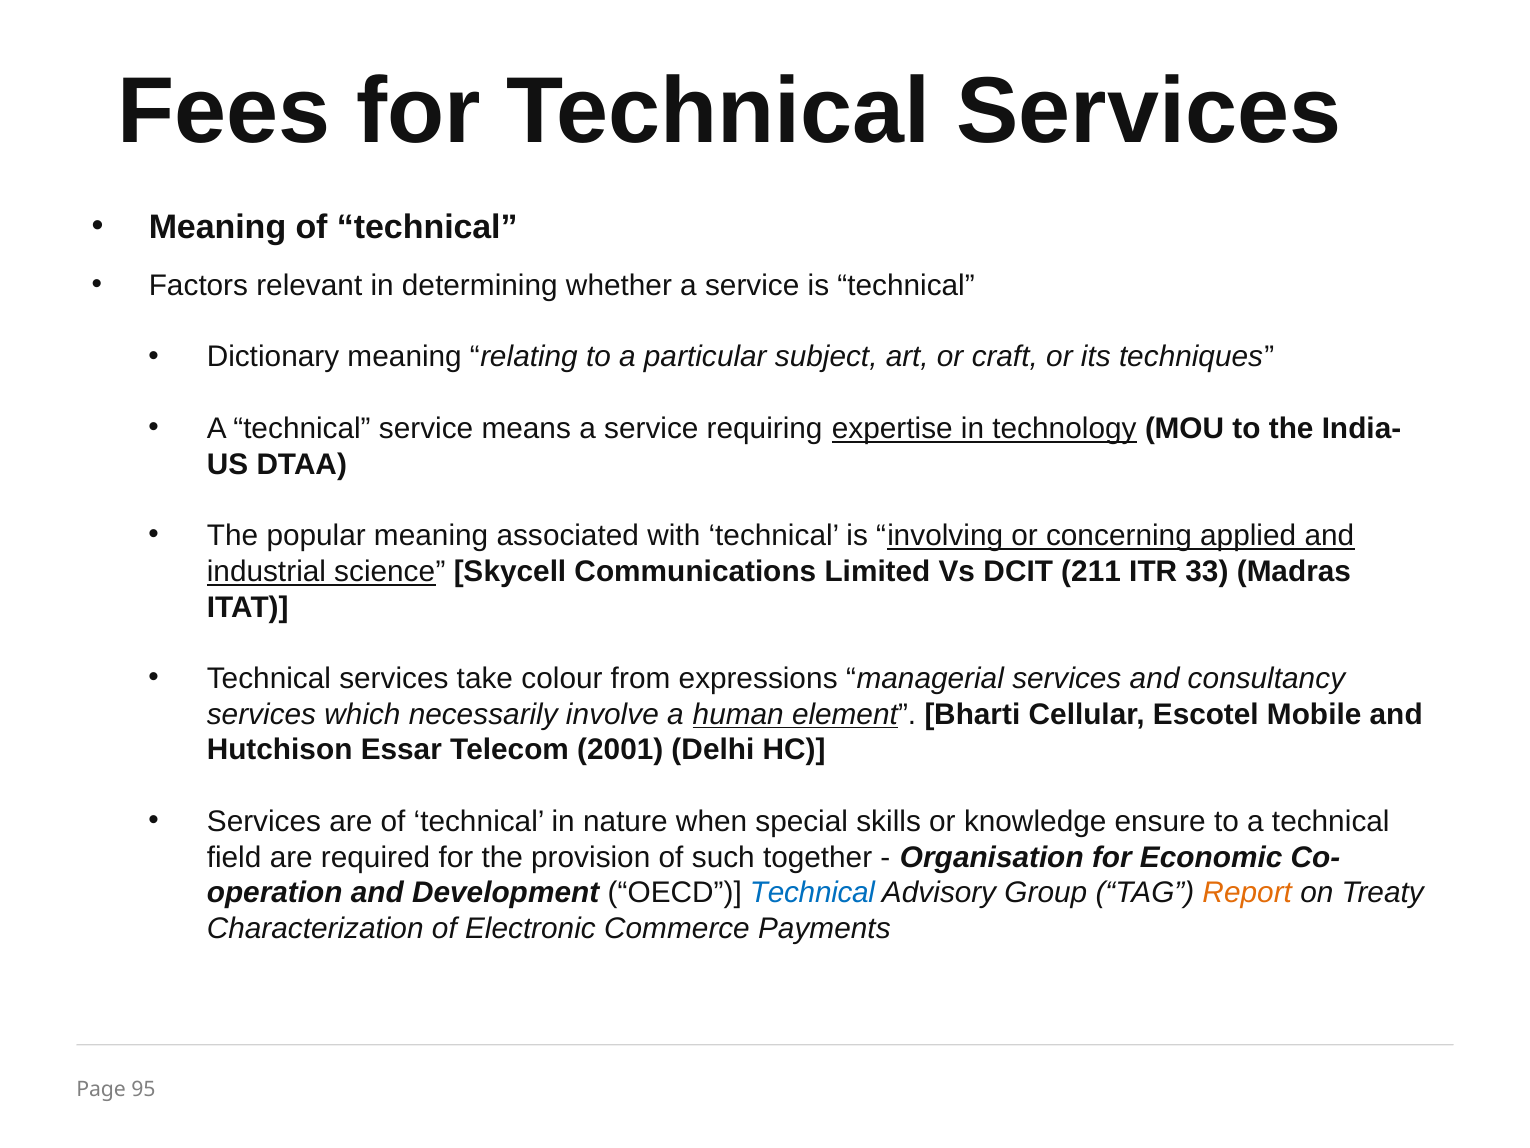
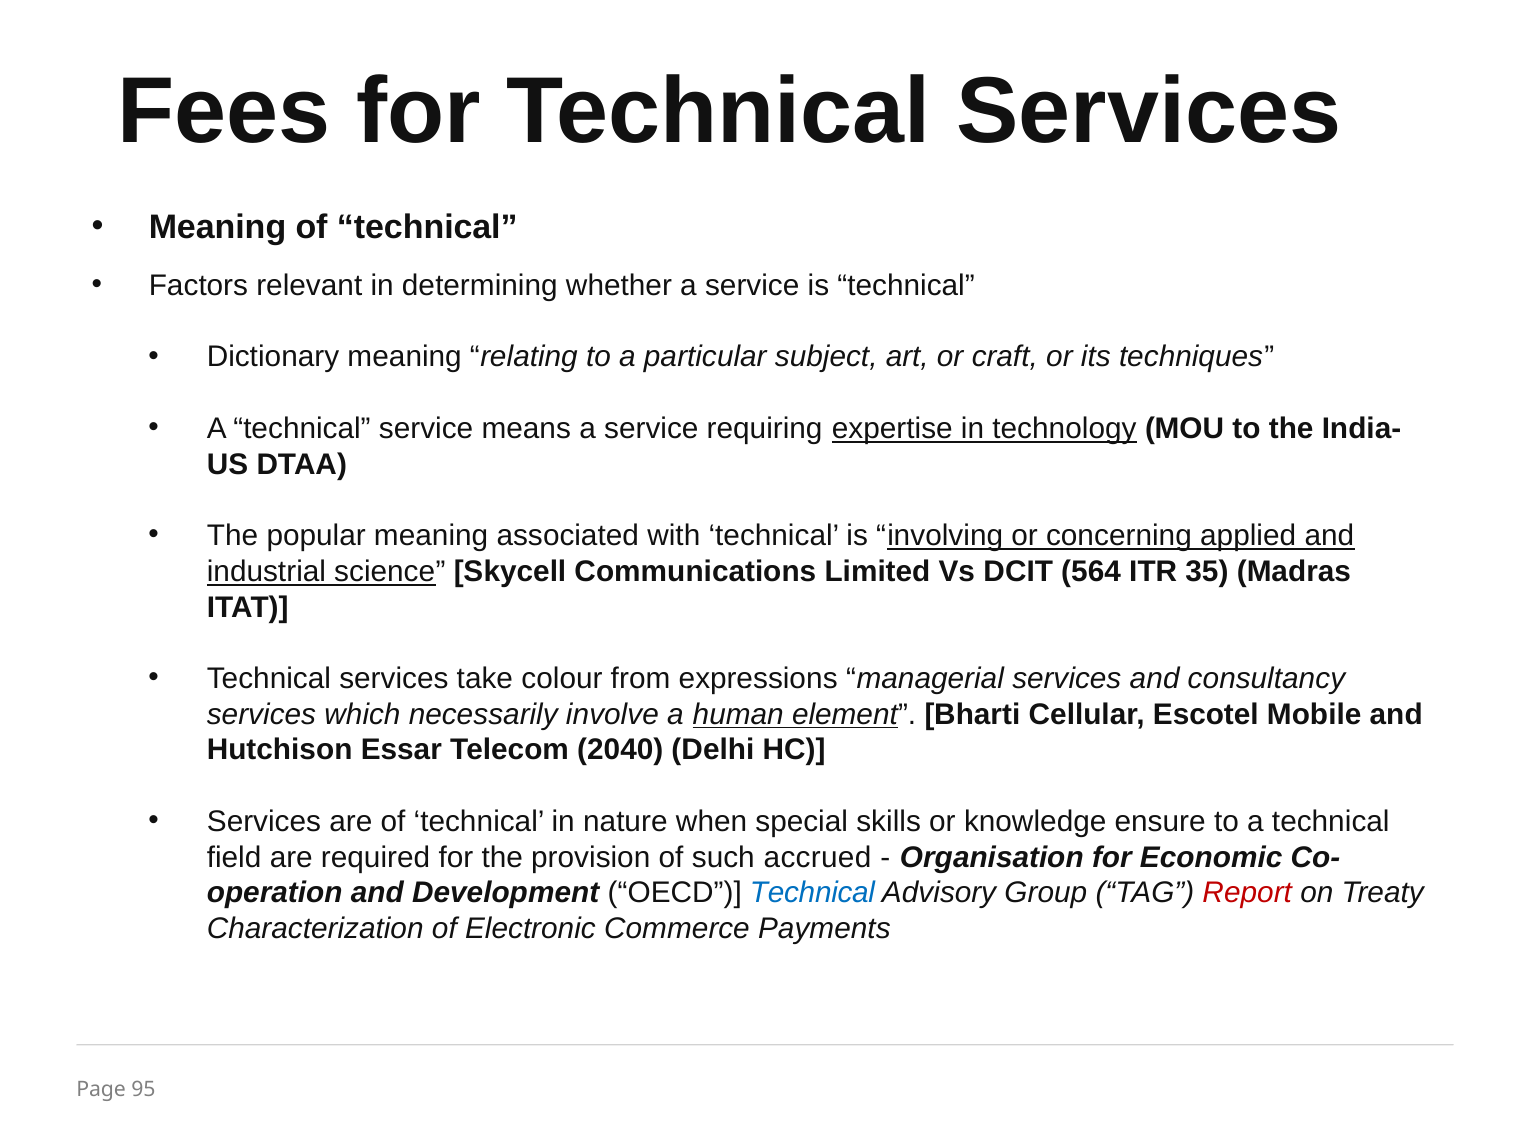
211: 211 -> 564 (1091, 571)
33: 33 -> 35 (1207, 571)
2001: 2001 -> 2040 (620, 750)
together: together -> accrued (817, 857)
Report colour: orange -> red (1247, 893)
